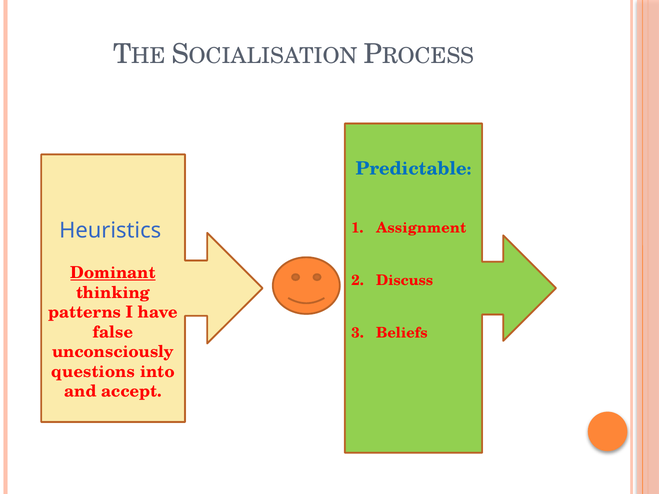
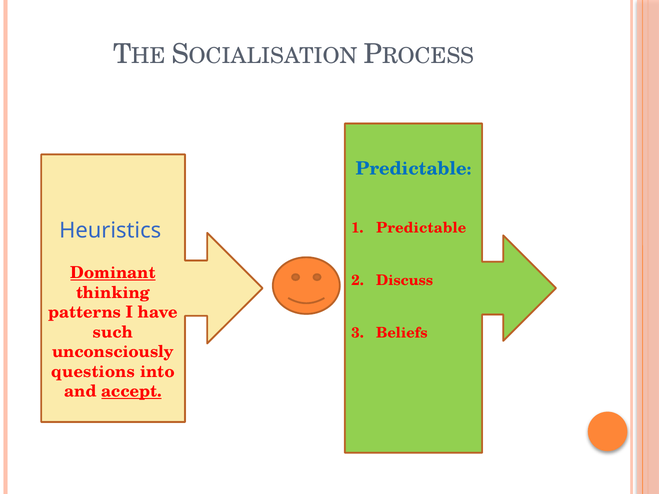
Assignment: Assignment -> Predictable (421, 228)
false: false -> such (113, 332)
accept underline: none -> present (132, 392)
